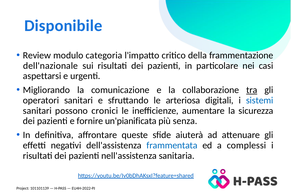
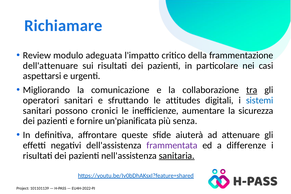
Disponibile: Disponibile -> Richiamare (63, 26)
categoria: categoria -> adeguata (104, 55)
dell'nazionale: dell'nazionale -> dell'attenuare (51, 66)
arteriosa: arteriosa -> attitudes (183, 100)
frammentata colour: blue -> purple (172, 145)
complessi: complessi -> differenze (246, 145)
sanitaria underline: none -> present (177, 156)
